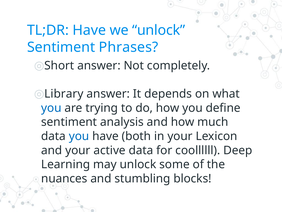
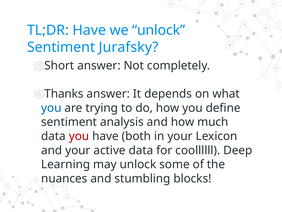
Phrases: Phrases -> Jurafsky (129, 47)
Library: Library -> Thanks (64, 94)
you colour: blue -> red (79, 136)
